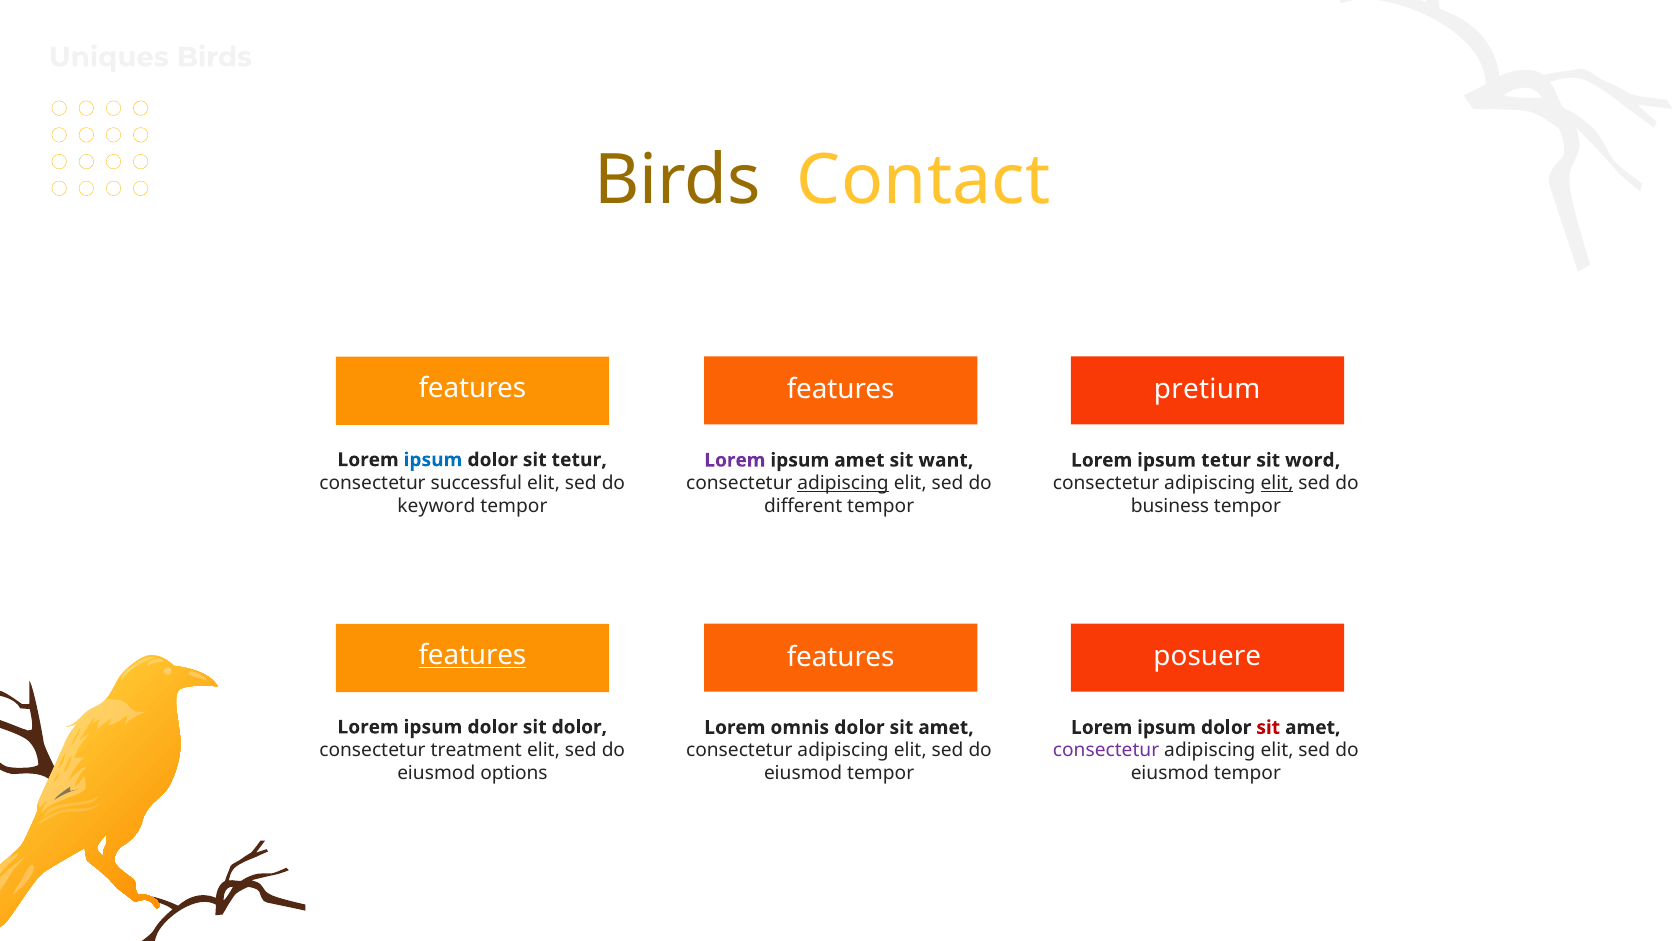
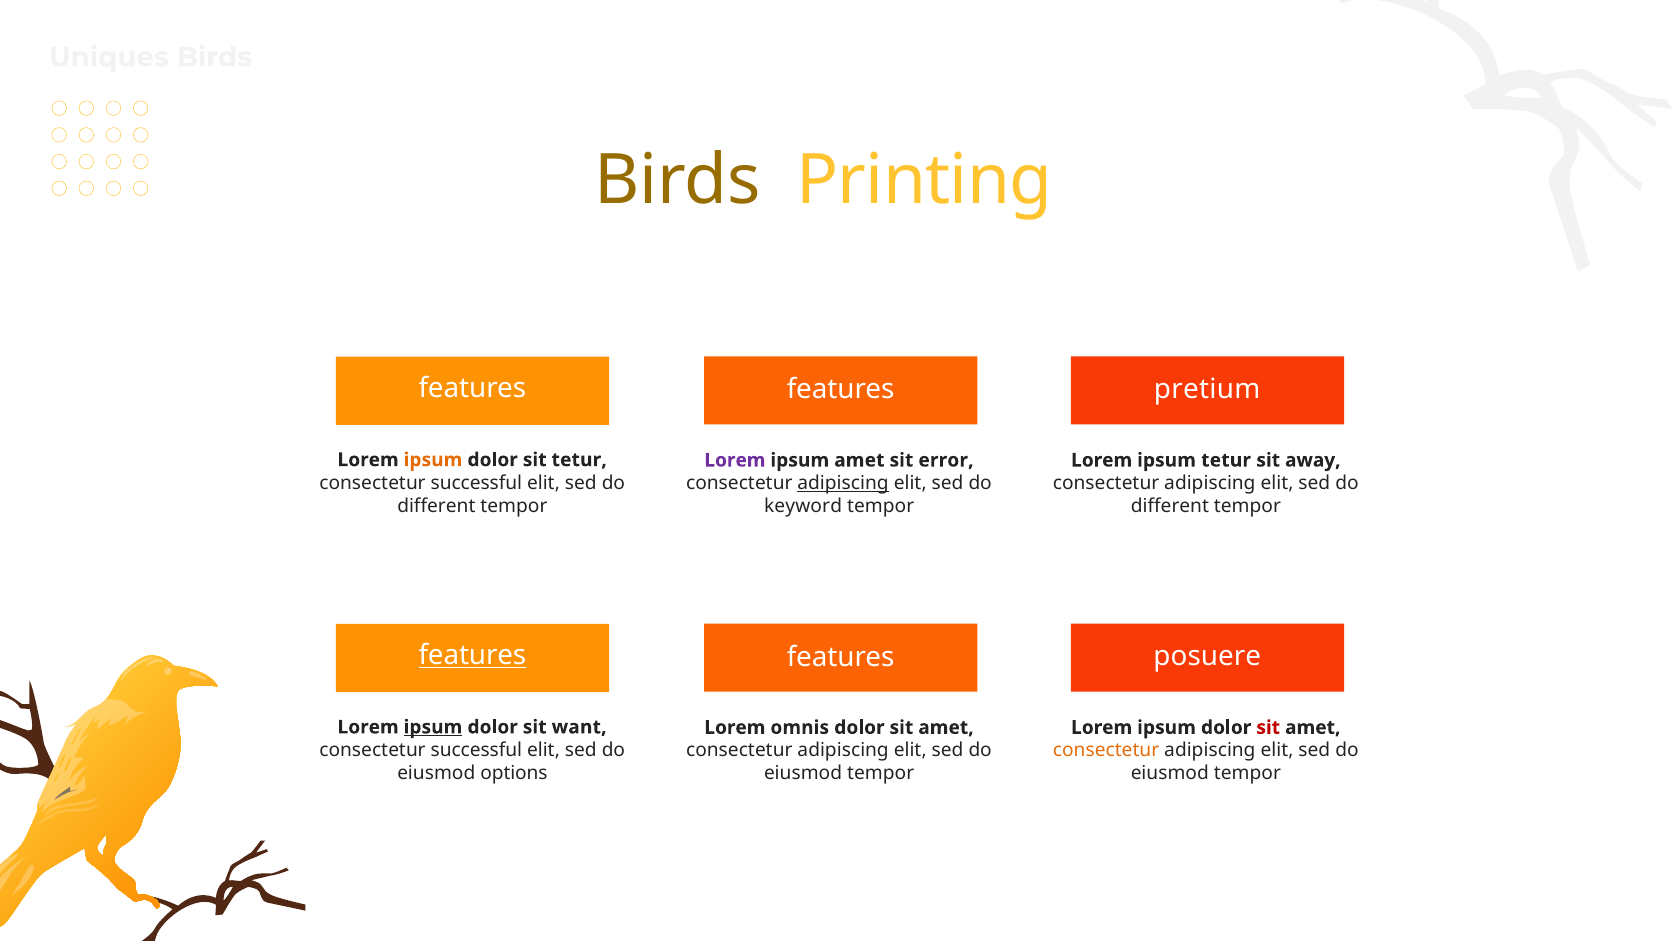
Contact: Contact -> Printing (924, 180)
ipsum colour: blue -> orange (433, 460)
want: want -> error (946, 460)
word: word -> away (1313, 460)
elit underline: present -> none (1277, 483)
keyword: keyword -> different (436, 506)
different: different -> keyword (803, 506)
business: business -> different (1170, 506)
ipsum underline: none -> present (433, 727)
sit dolor: dolor -> want (579, 727)
treatment: treatment -> successful (476, 750)
consectetur colour: purple -> orange (1106, 750)
